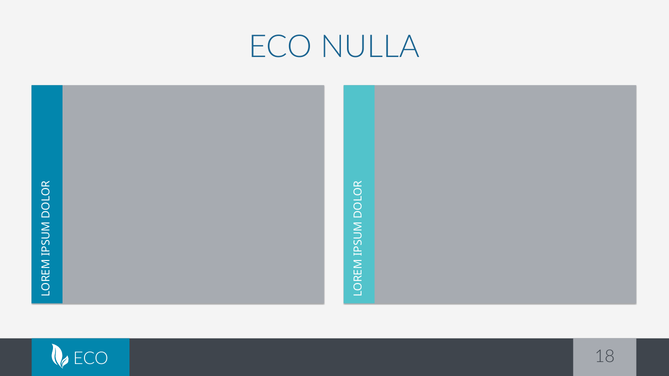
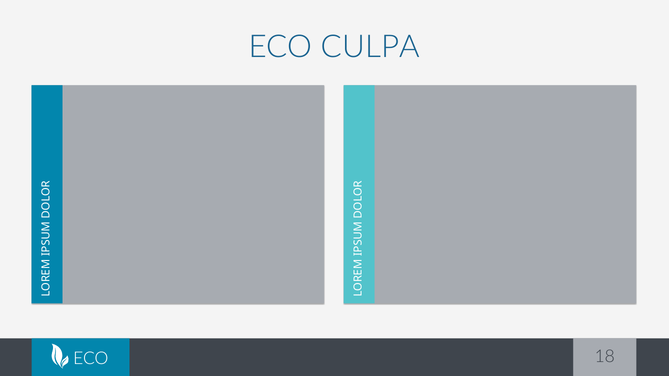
NULLA: NULLA -> CULPA (370, 47)
